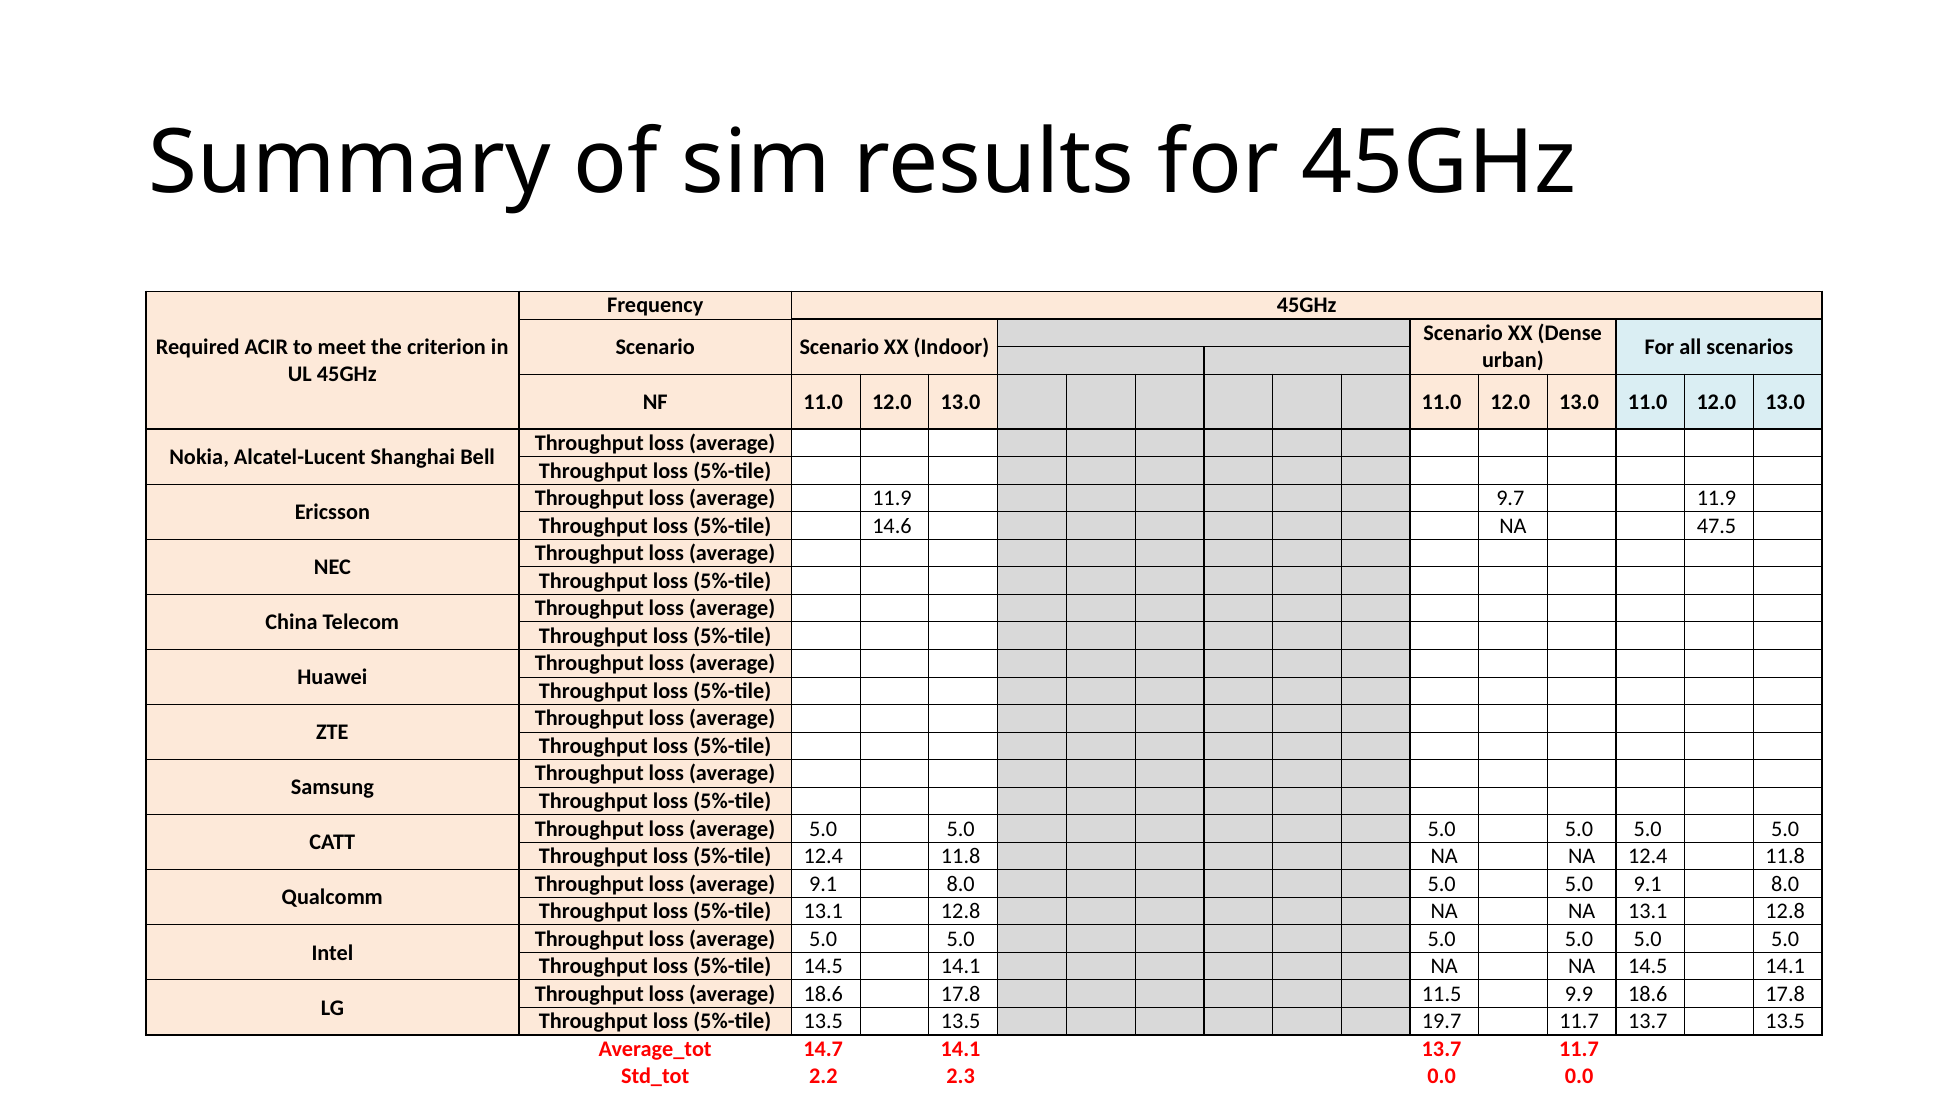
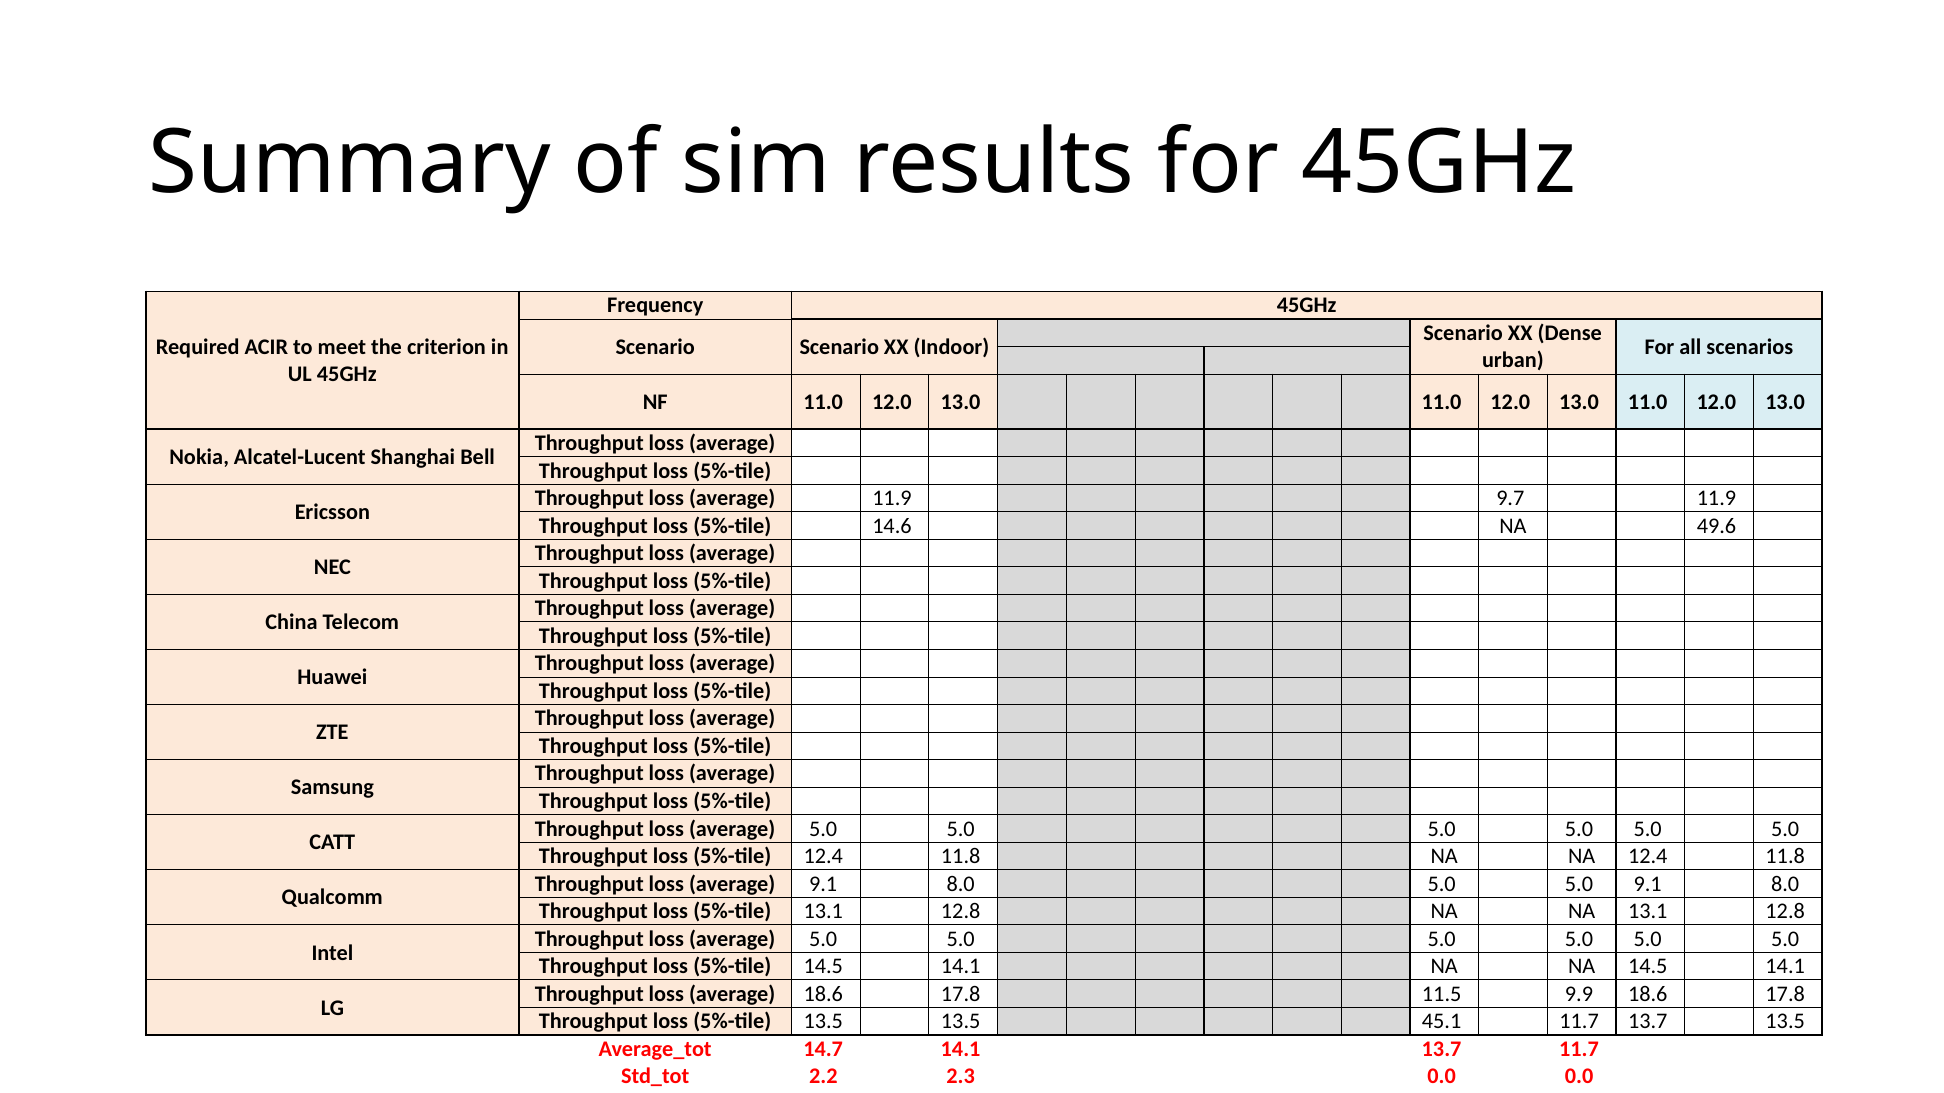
47.5: 47.5 -> 49.6 (1716, 526)
19.7: 19.7 -> 45.1 (1442, 1022)
